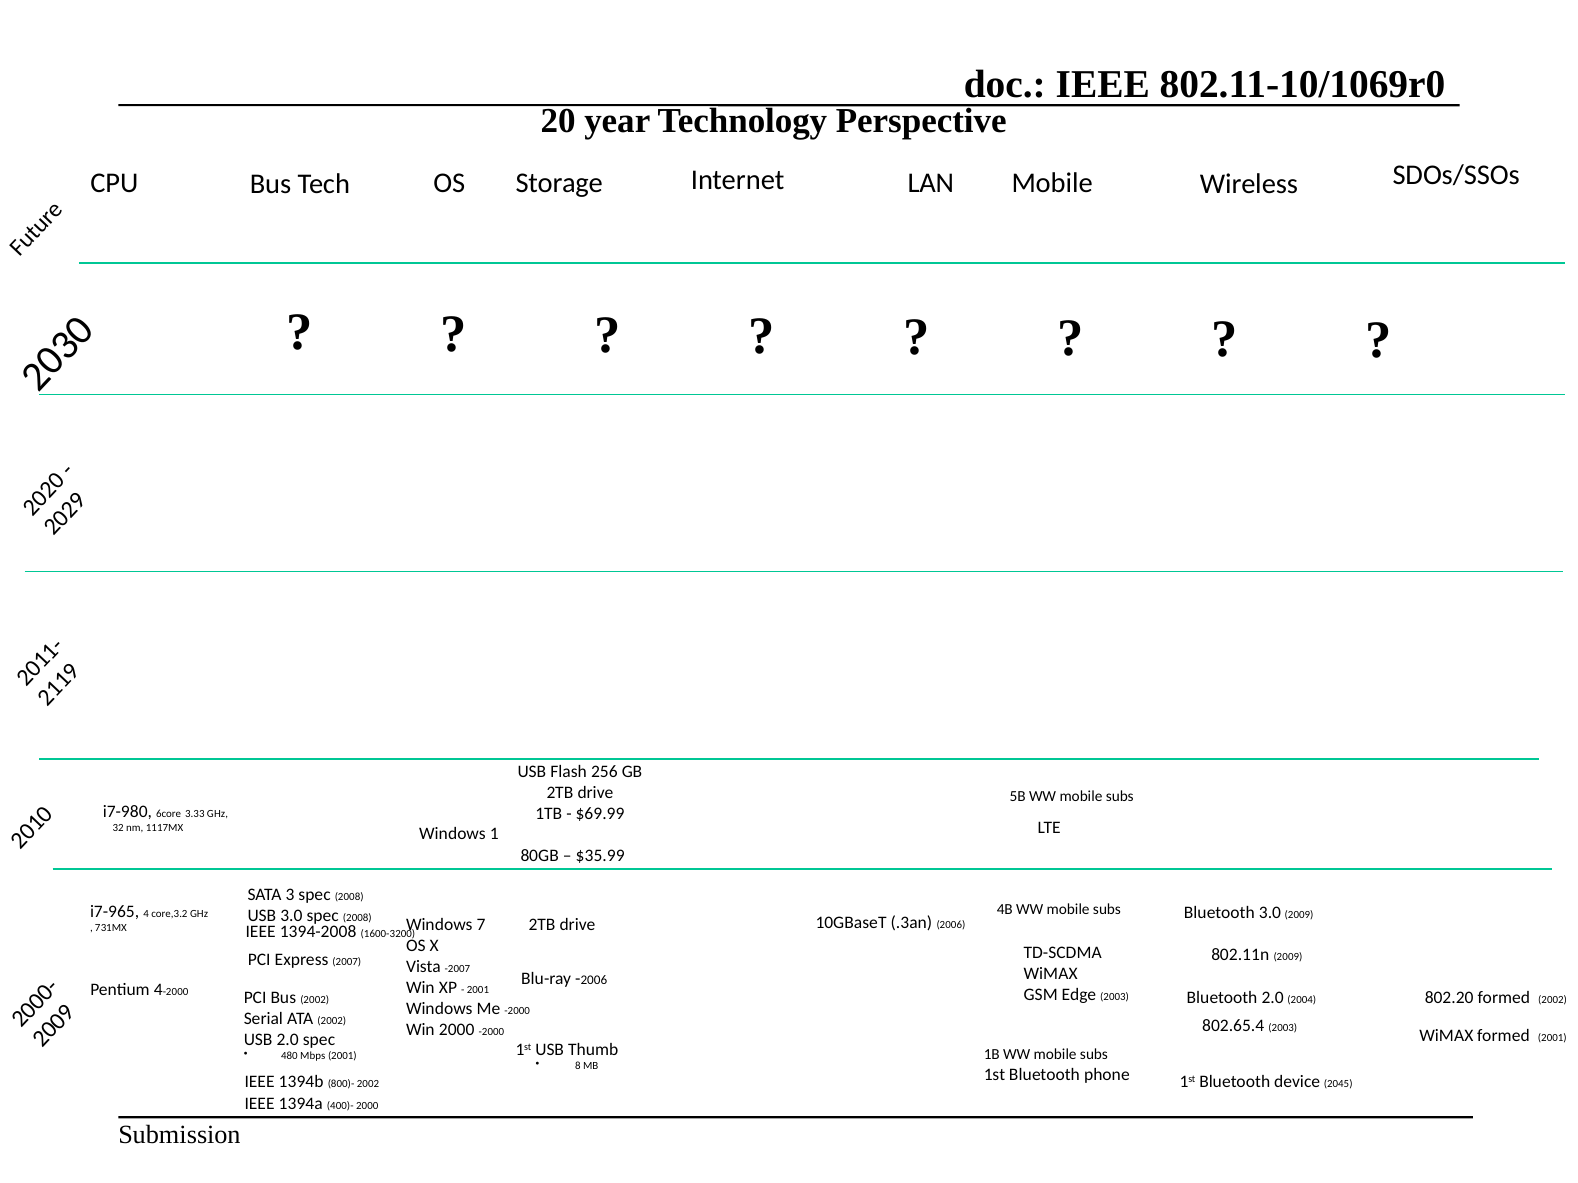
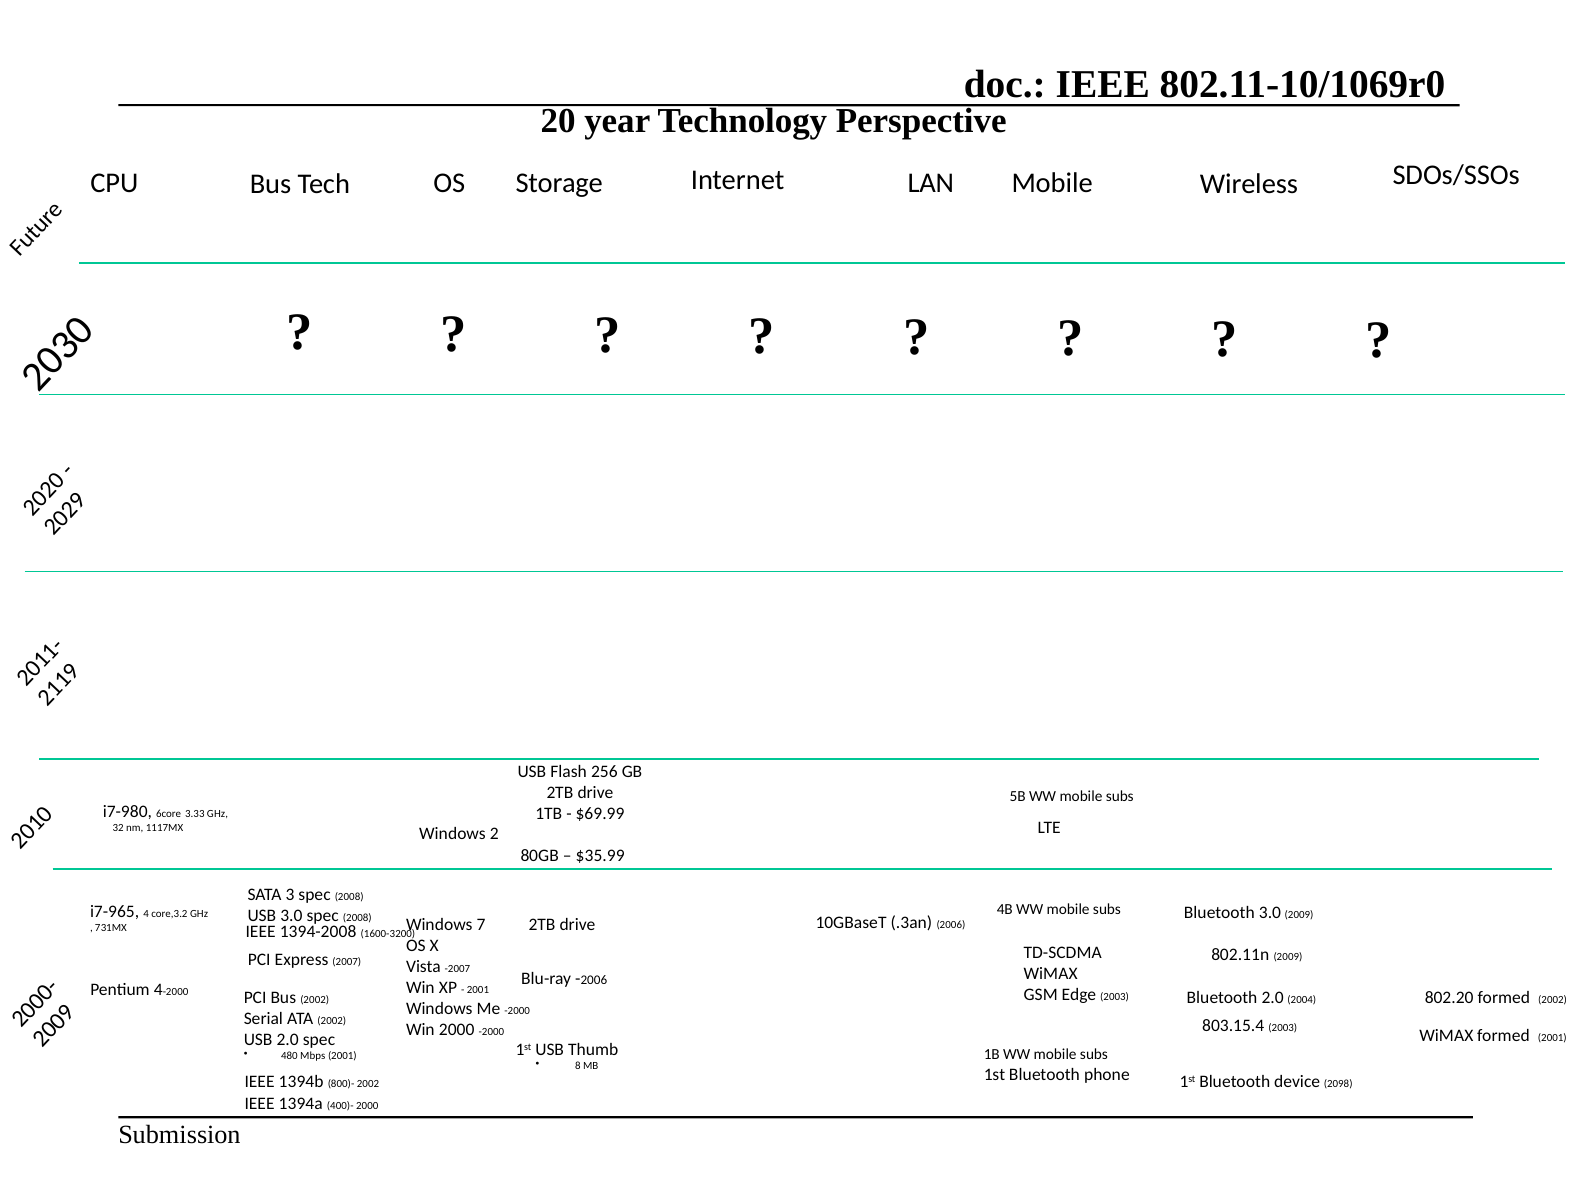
Windows 1: 1 -> 2 (494, 834)
802.65.4: 802.65.4 -> 803.15.4 (1233, 1026)
2045: 2045 -> 2098 (1338, 1085)
